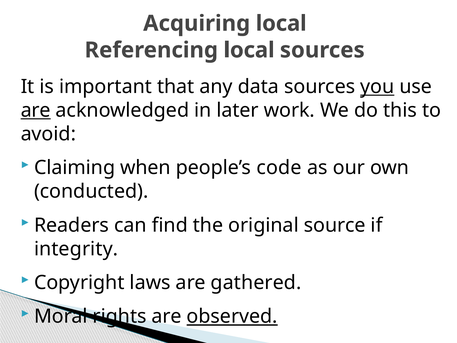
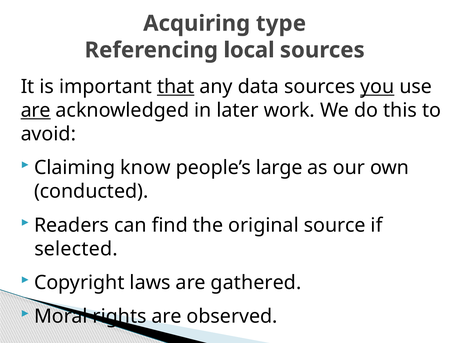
Acquiring local: local -> type (281, 23)
that underline: none -> present (176, 87)
when: when -> know (145, 168)
code: code -> large (279, 168)
integrity: integrity -> selected (76, 249)
observed underline: present -> none (232, 316)
